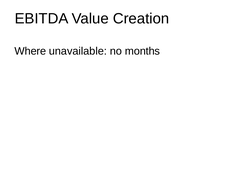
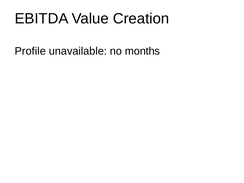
Where: Where -> Profile (30, 51)
